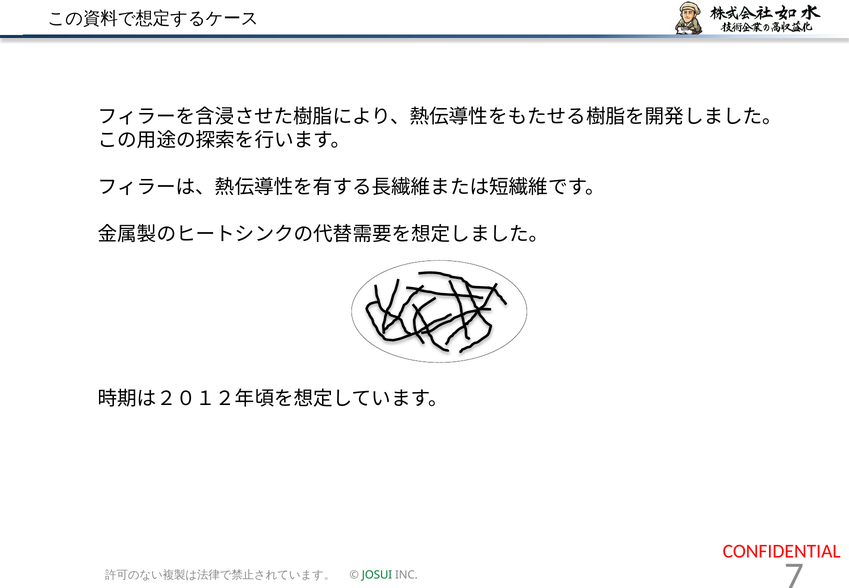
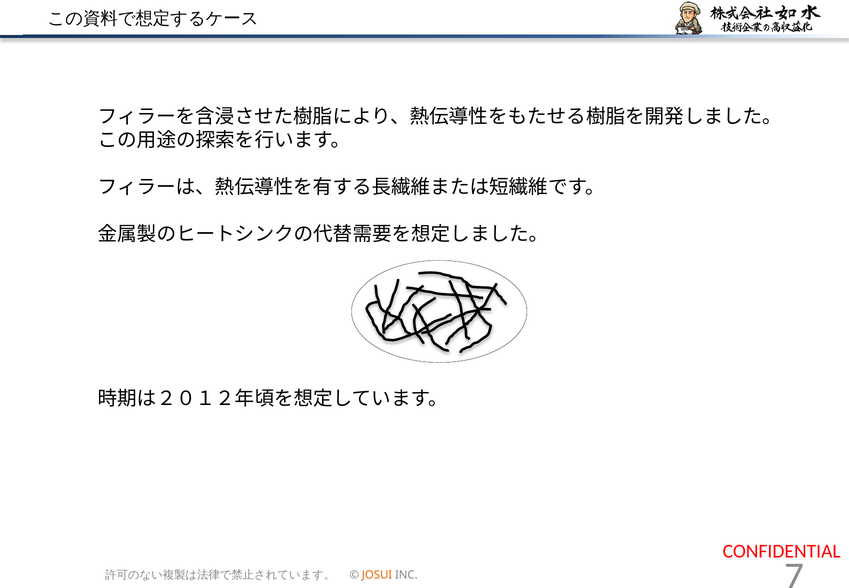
JOSUI colour: green -> orange (377, 575)
